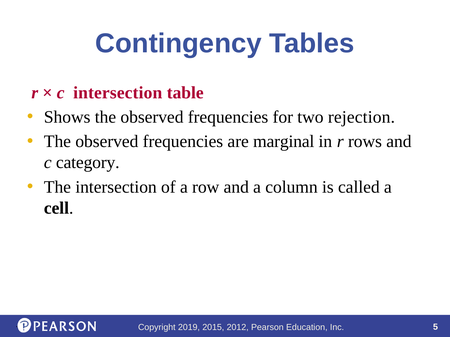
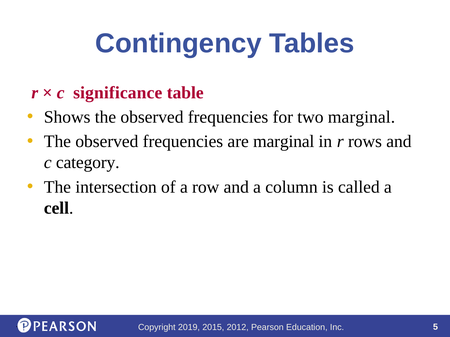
c intersection: intersection -> significance (118, 93)
two rejection: rejection -> marginal (362, 117)
